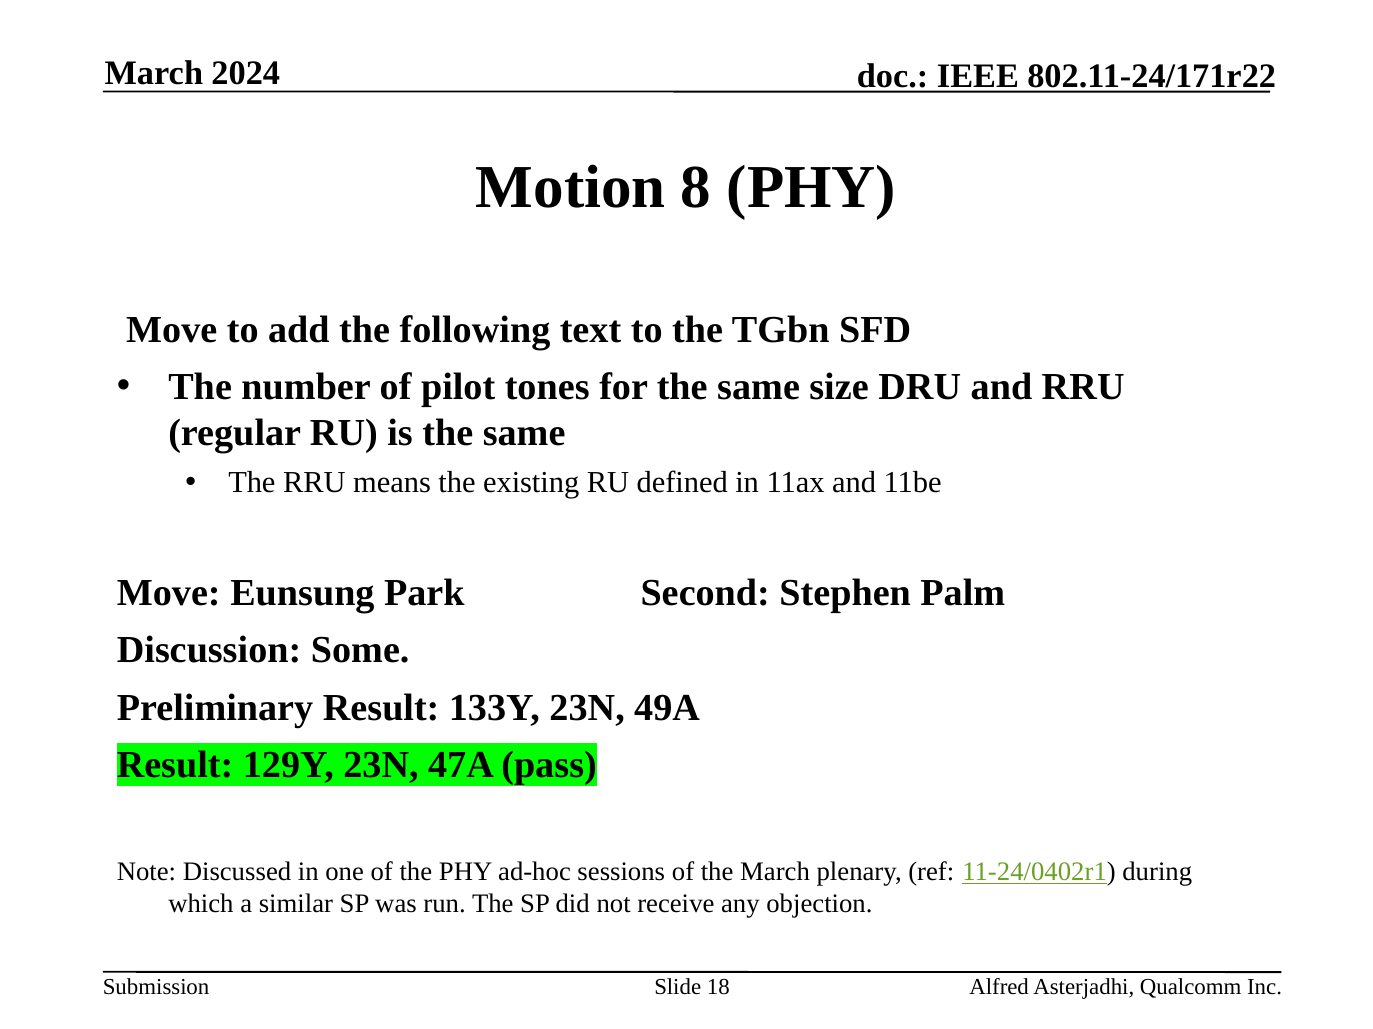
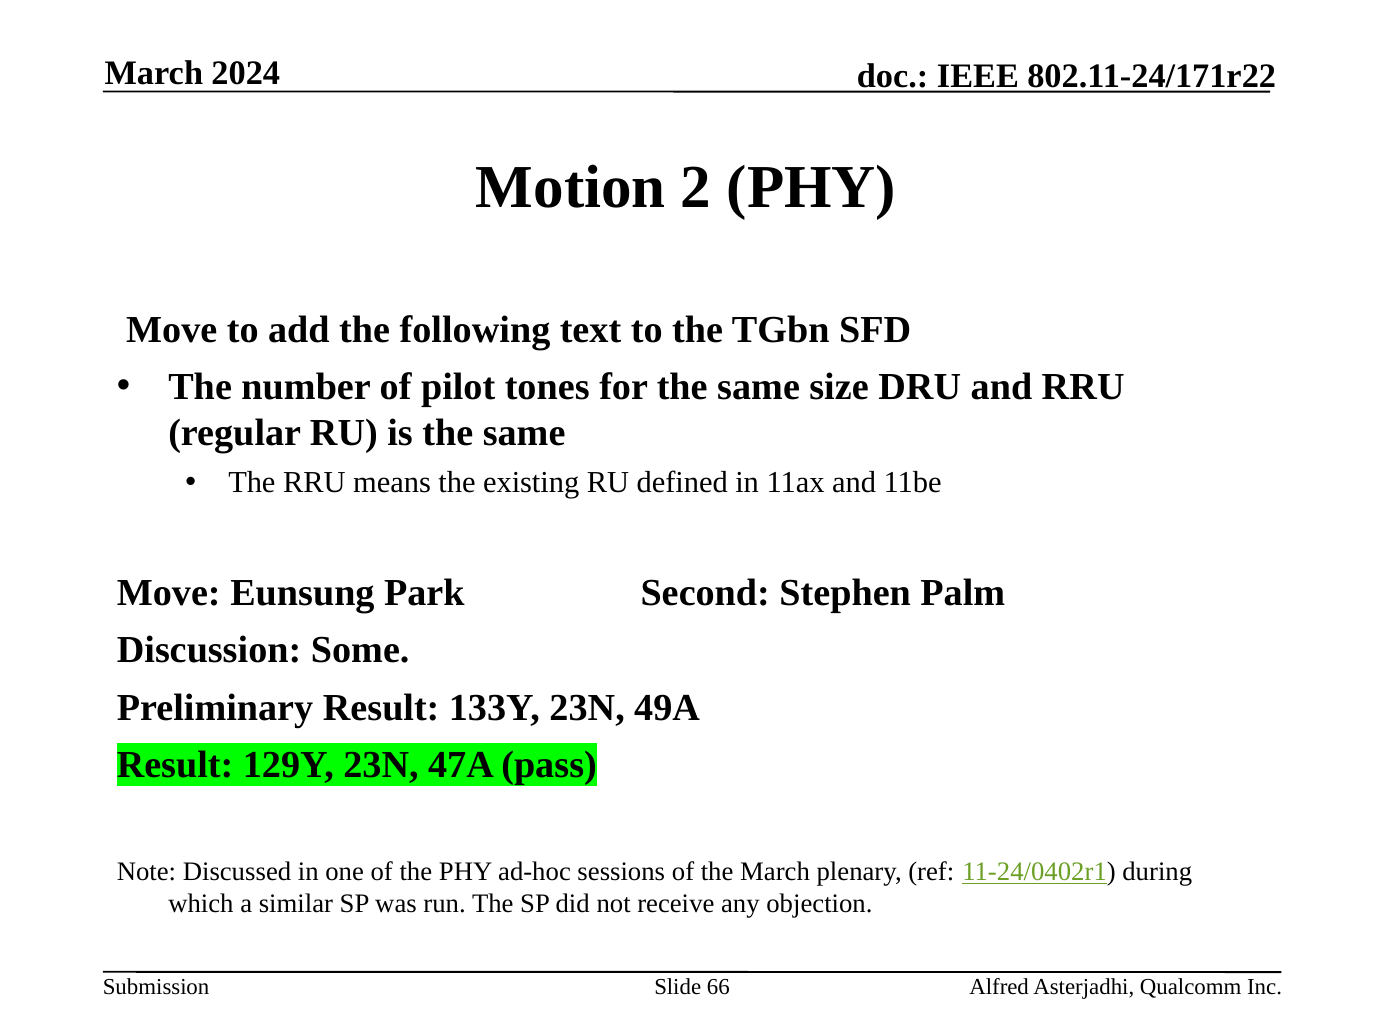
8: 8 -> 2 (696, 187)
18: 18 -> 66 (718, 988)
